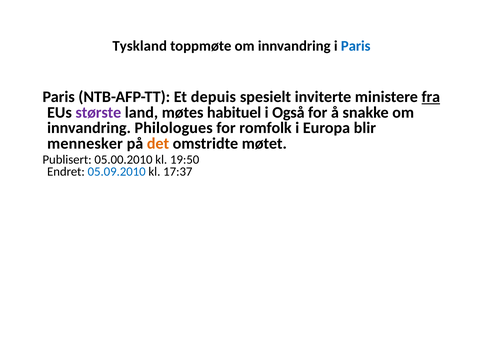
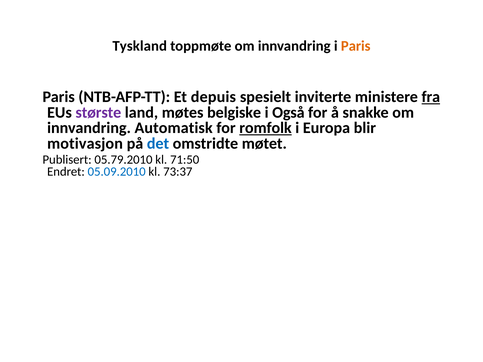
Paris colour: blue -> orange (356, 46)
habituel: habituel -> belgiske (234, 113)
Philologues: Philologues -> Automatisk (174, 128)
romfolk underline: none -> present (266, 128)
mennesker: mennesker -> motivasjon (85, 143)
det colour: orange -> blue (158, 143)
05.00.2010: 05.00.2010 -> 05.79.2010 (123, 160)
19:50: 19:50 -> 71:50 (185, 160)
17:37: 17:37 -> 73:37 (178, 172)
